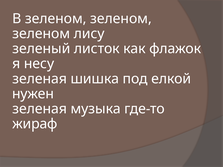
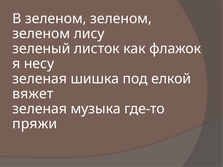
нужен: нужен -> вяжет (33, 94)
жираф: жираф -> пряжи (35, 124)
